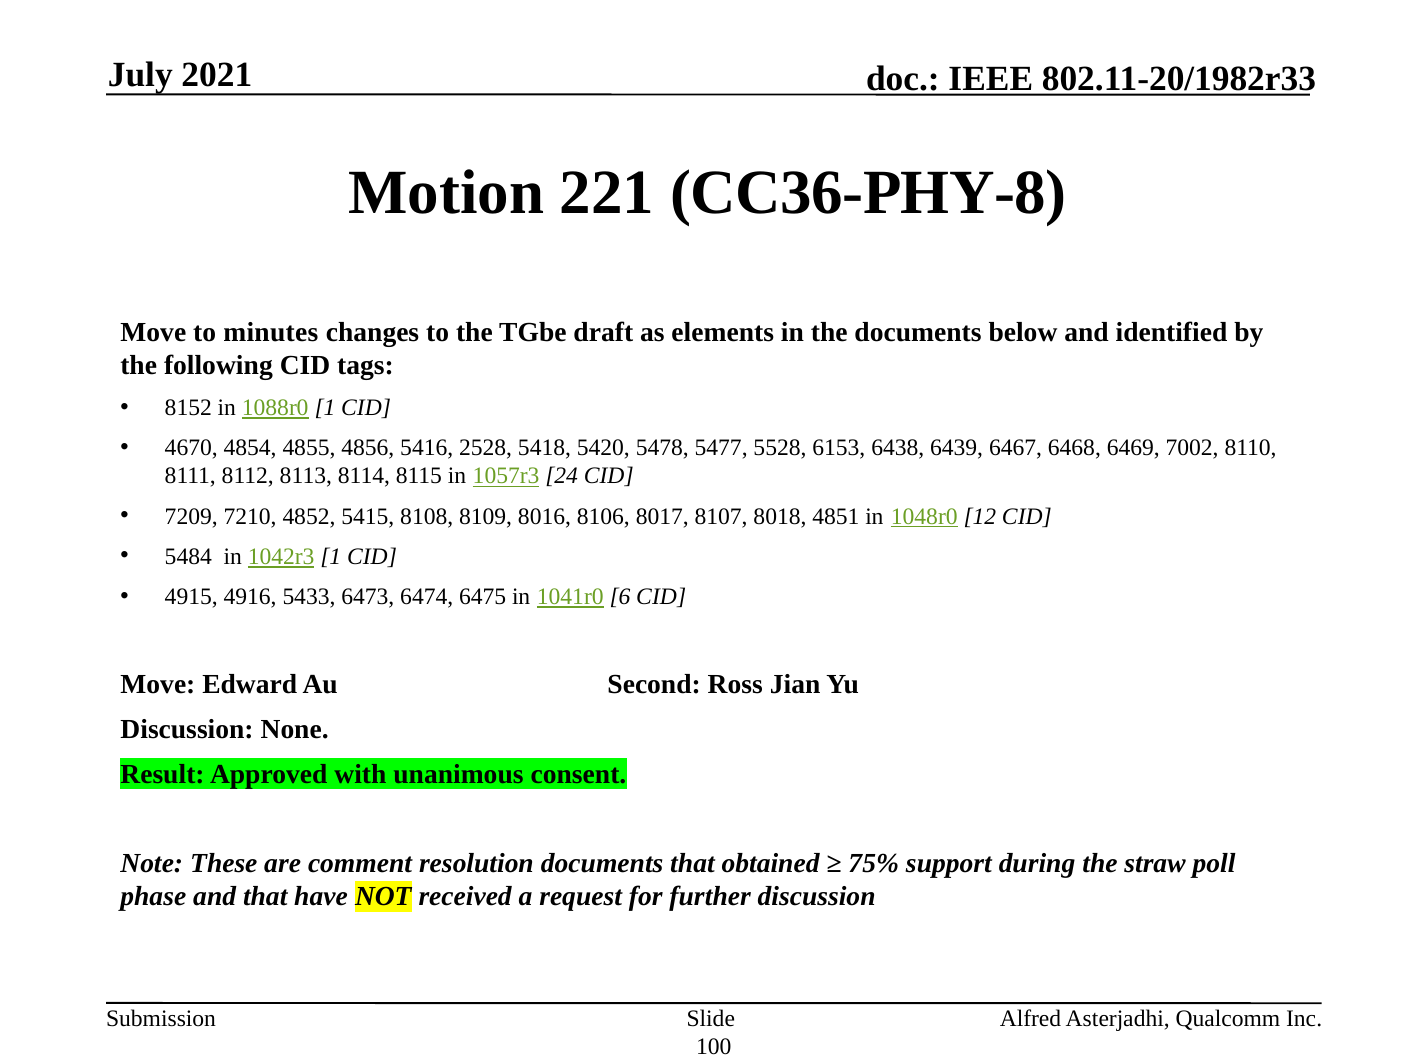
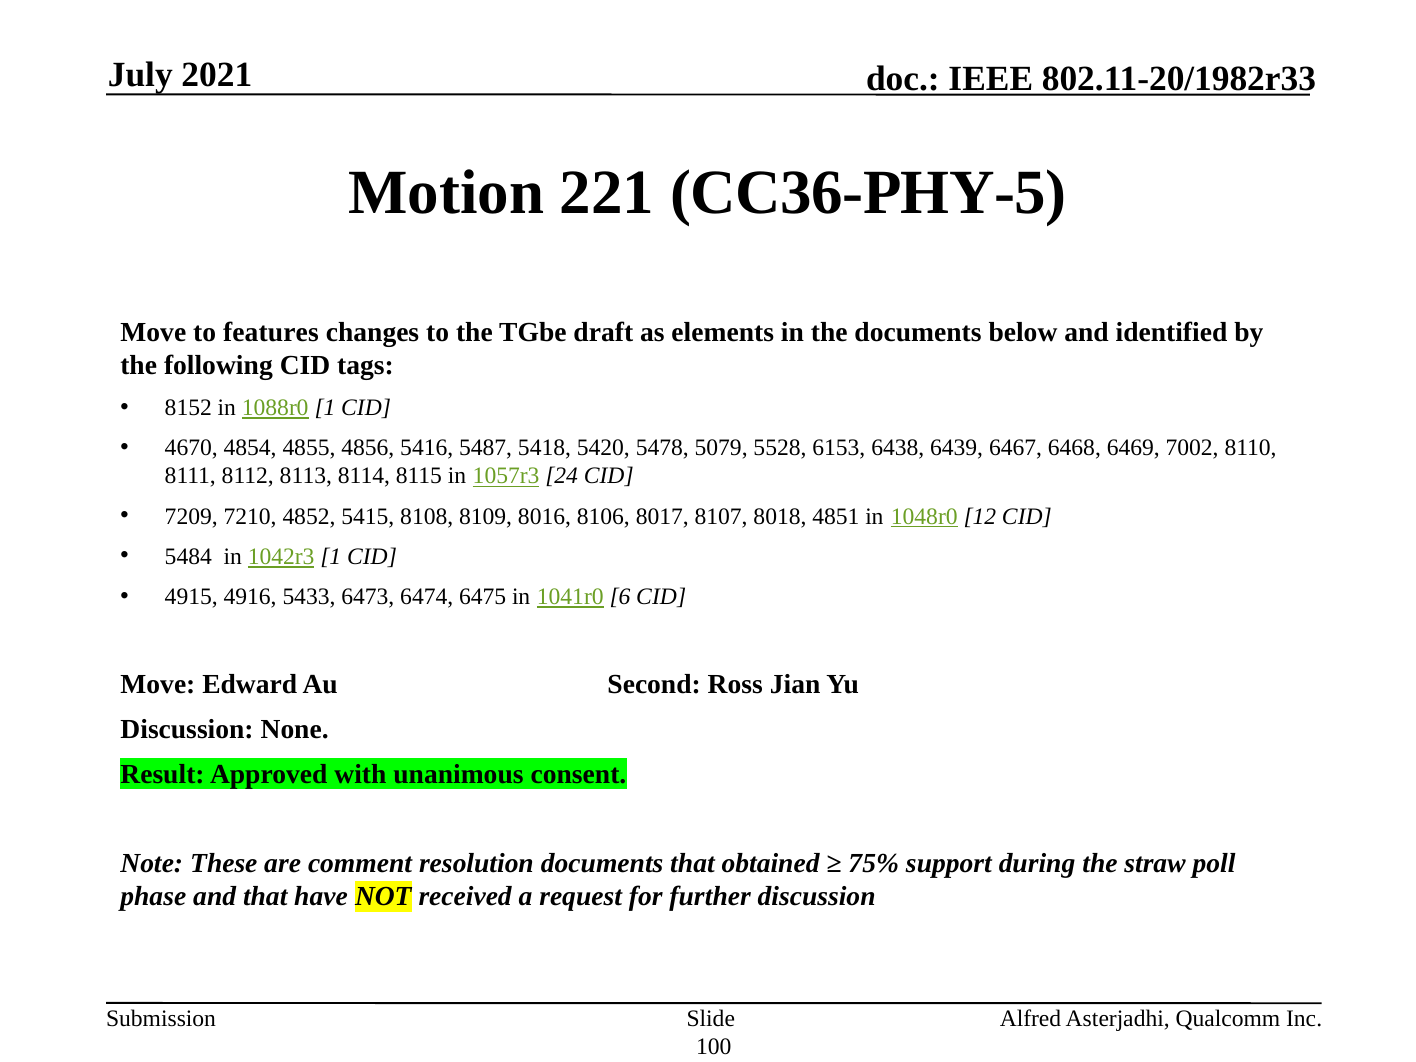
CC36-PHY-8: CC36-PHY-8 -> CC36-PHY-5 (868, 193)
minutes: minutes -> features (271, 332)
2528: 2528 -> 5487 (486, 448)
5477: 5477 -> 5079 (721, 448)
